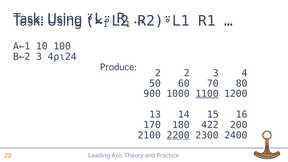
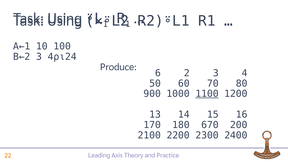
Produce 2: 2 -> 6 (158, 73)
422: 422 -> 670 (210, 125)
2200 underline: present -> none (178, 135)
